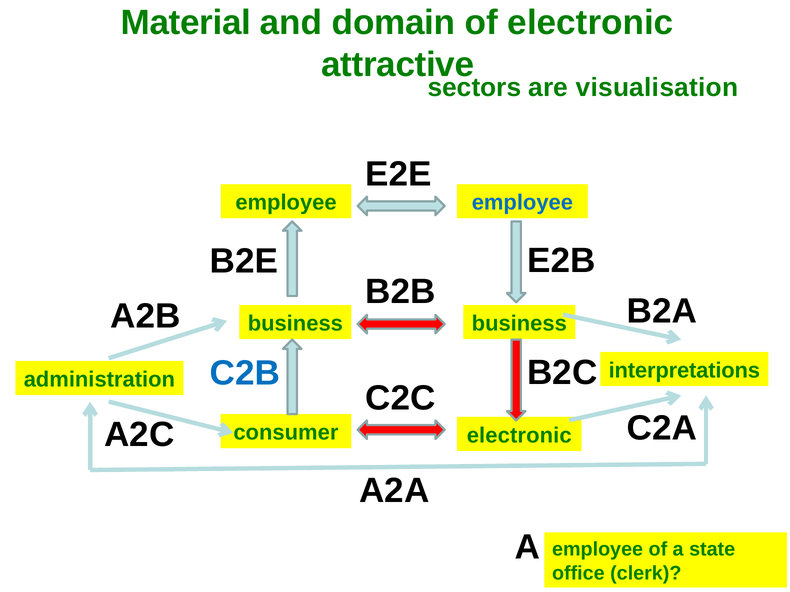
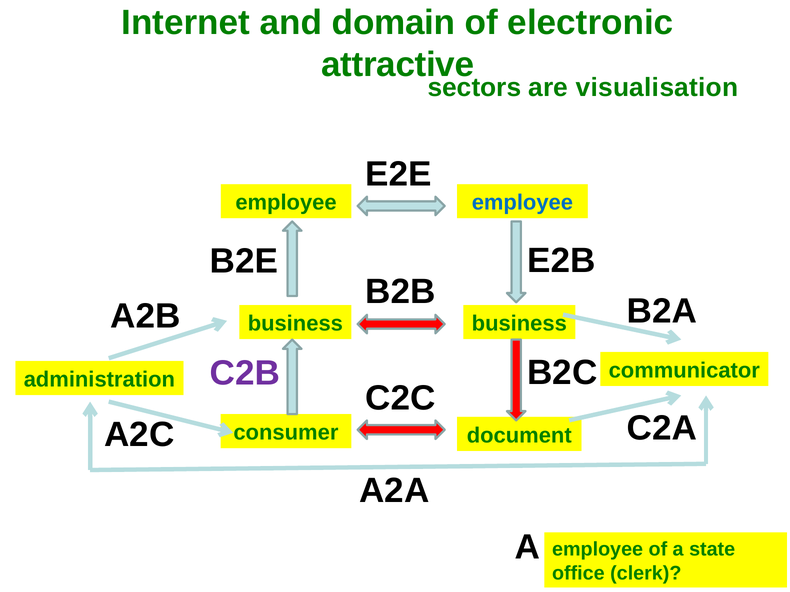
Material: Material -> Internet (186, 23)
C2B colour: blue -> purple (245, 373)
interpretations: interpretations -> communicator (684, 371)
electronic: electronic -> document (519, 436)
